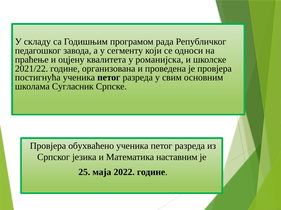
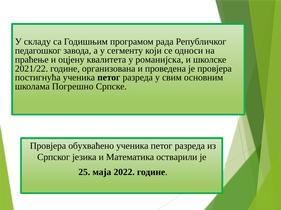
Сугласник: Сугласник -> Погрешно (73, 87)
наставним: наставним -> остварили (177, 157)
